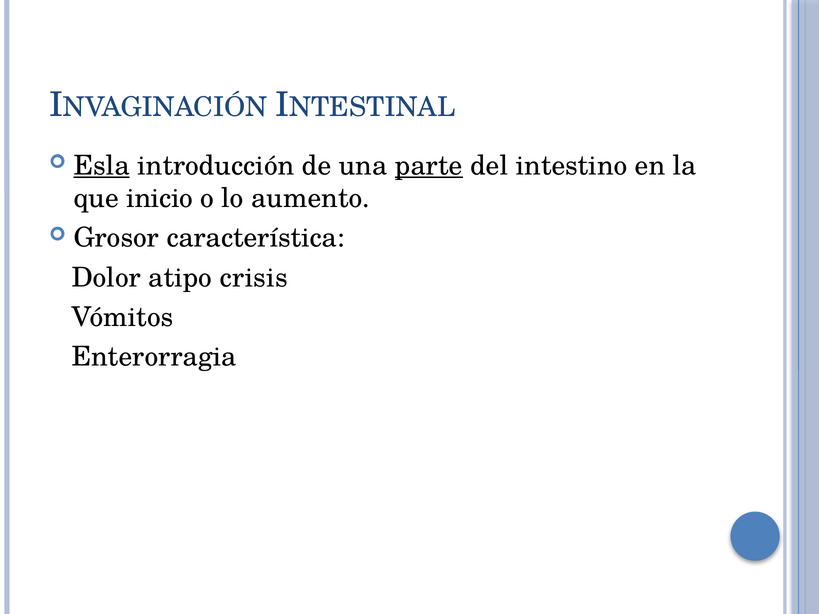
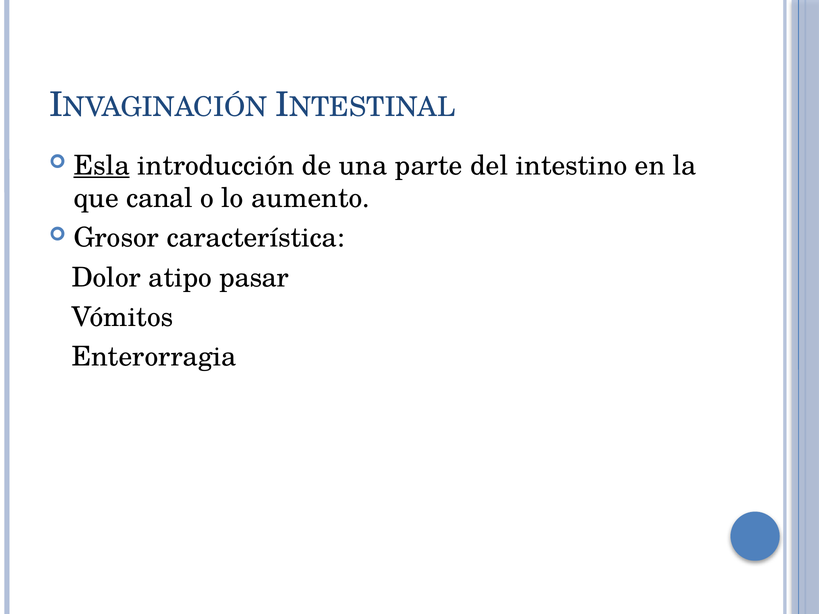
parte underline: present -> none (429, 166)
inicio: inicio -> canal (160, 198)
crisis: crisis -> pasar (254, 278)
